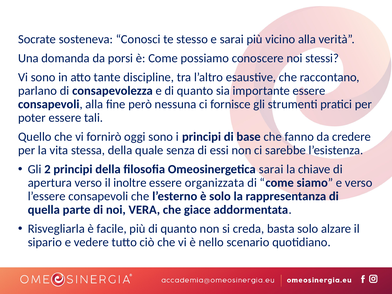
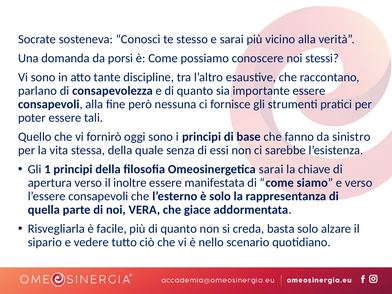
credere: credere -> sinistro (351, 137)
2: 2 -> 1 (47, 169)
organizzata: organizzata -> manifestata (215, 183)
